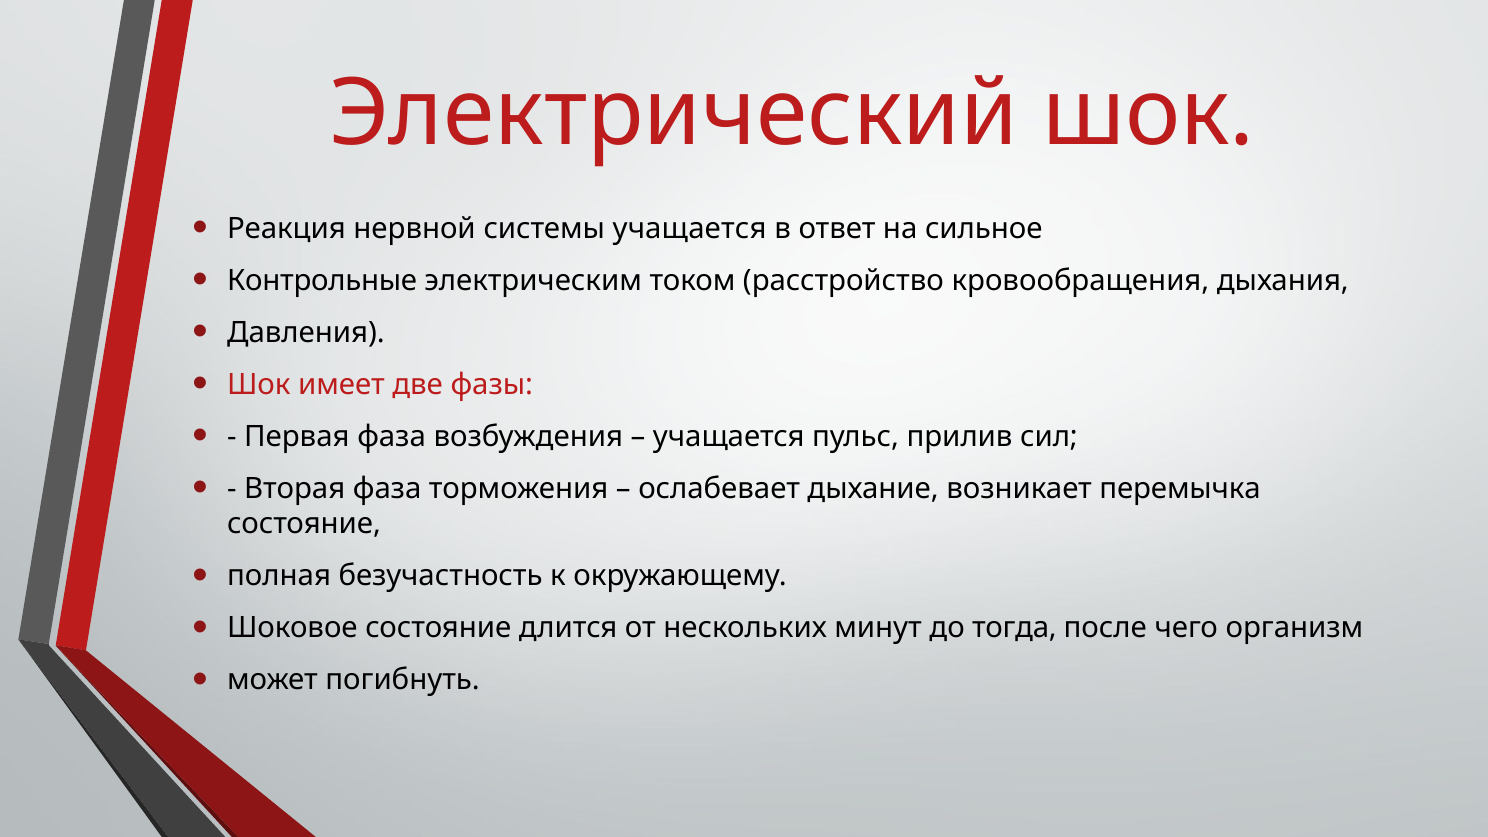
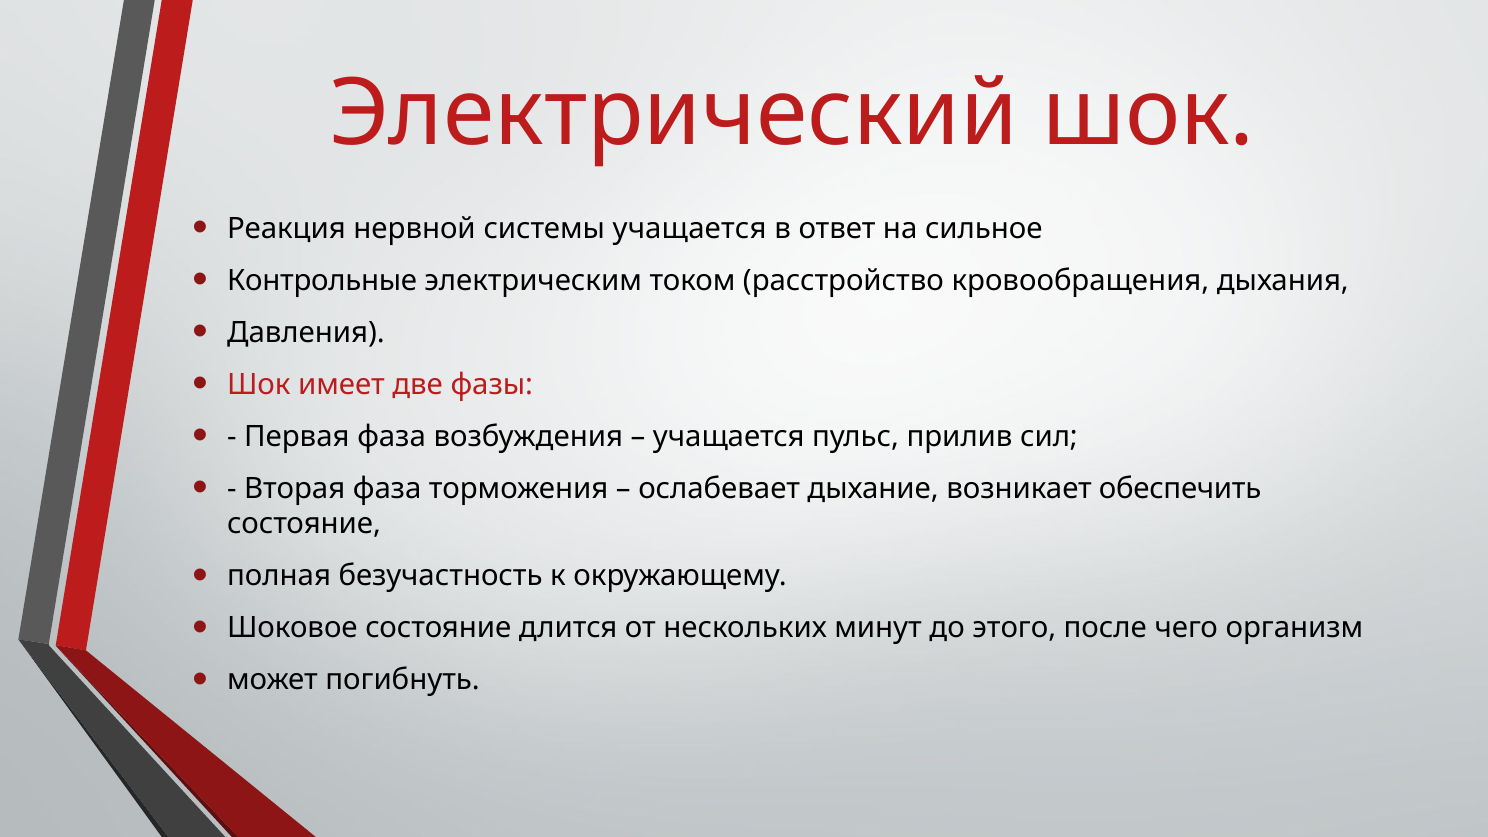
перемычка: перемычка -> обеспечить (1180, 489)
тогда: тогда -> этого (1014, 628)
